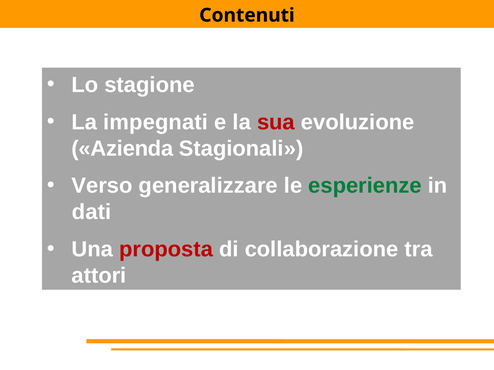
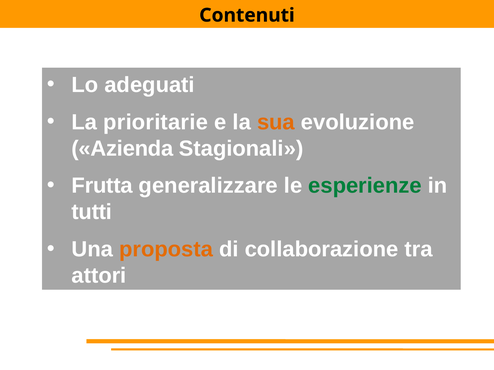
stagione: stagione -> adeguati (150, 85)
impegnati: impegnati -> prioritarie (156, 122)
sua colour: red -> orange (276, 122)
Verso: Verso -> Frutta (102, 186)
dati: dati -> tutti (92, 212)
proposta colour: red -> orange (166, 250)
